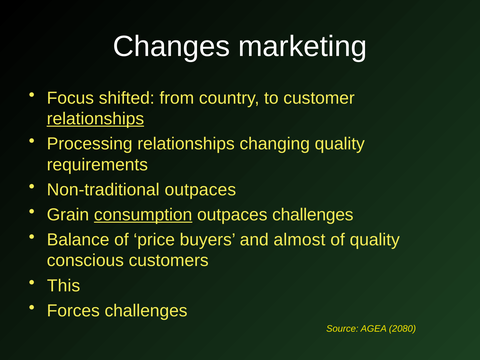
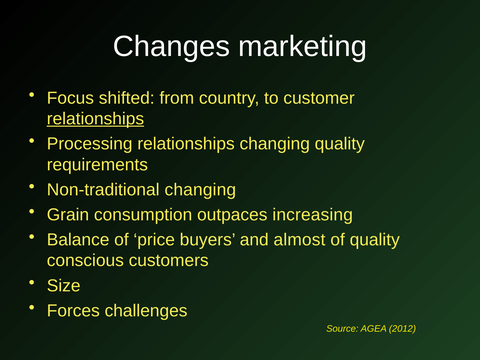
Non-traditional outpaces: outpaces -> changing (200, 190)
consumption underline: present -> none (143, 215)
outpaces challenges: challenges -> increasing (313, 215)
This: This -> Size (64, 286)
2080: 2080 -> 2012 (402, 329)
